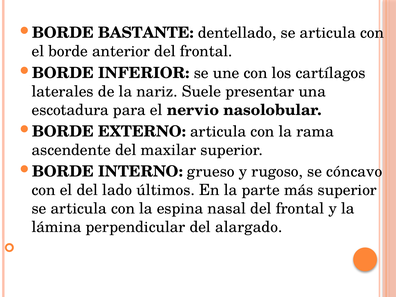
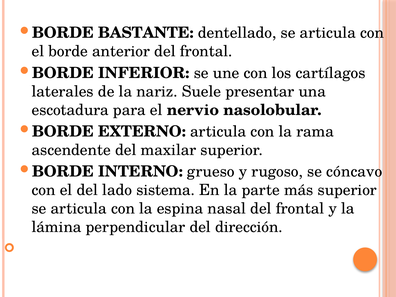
últimos: últimos -> sistema (166, 190)
alargado: alargado -> dirección (249, 227)
